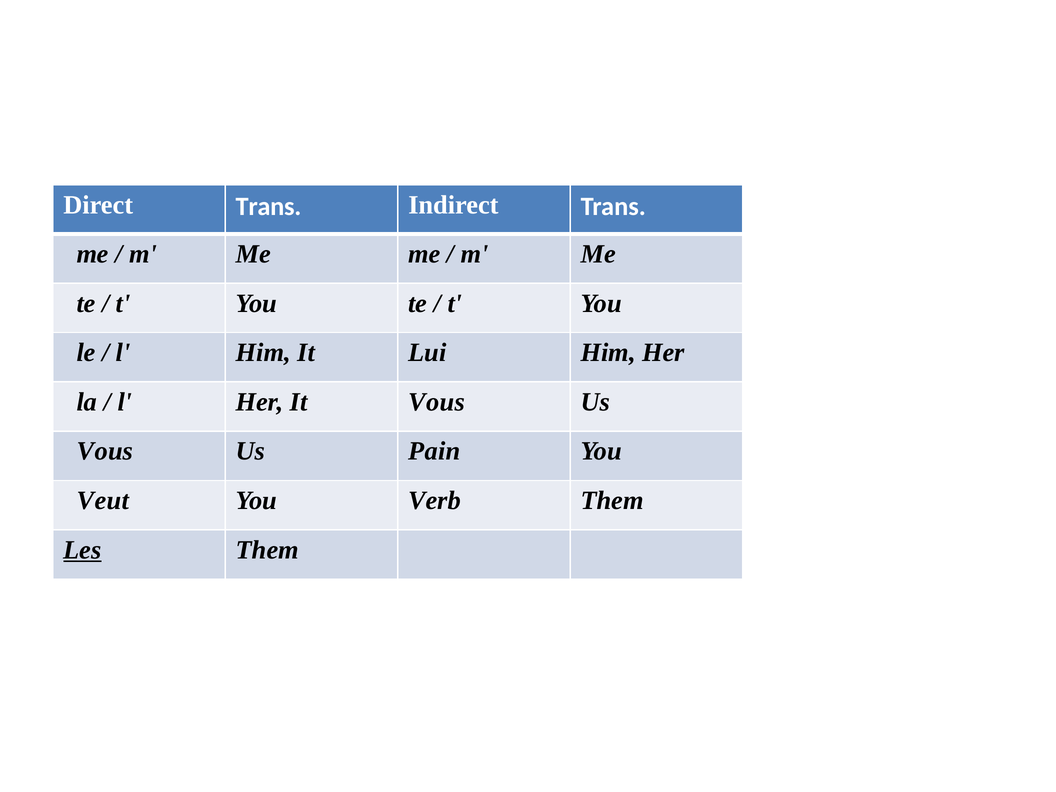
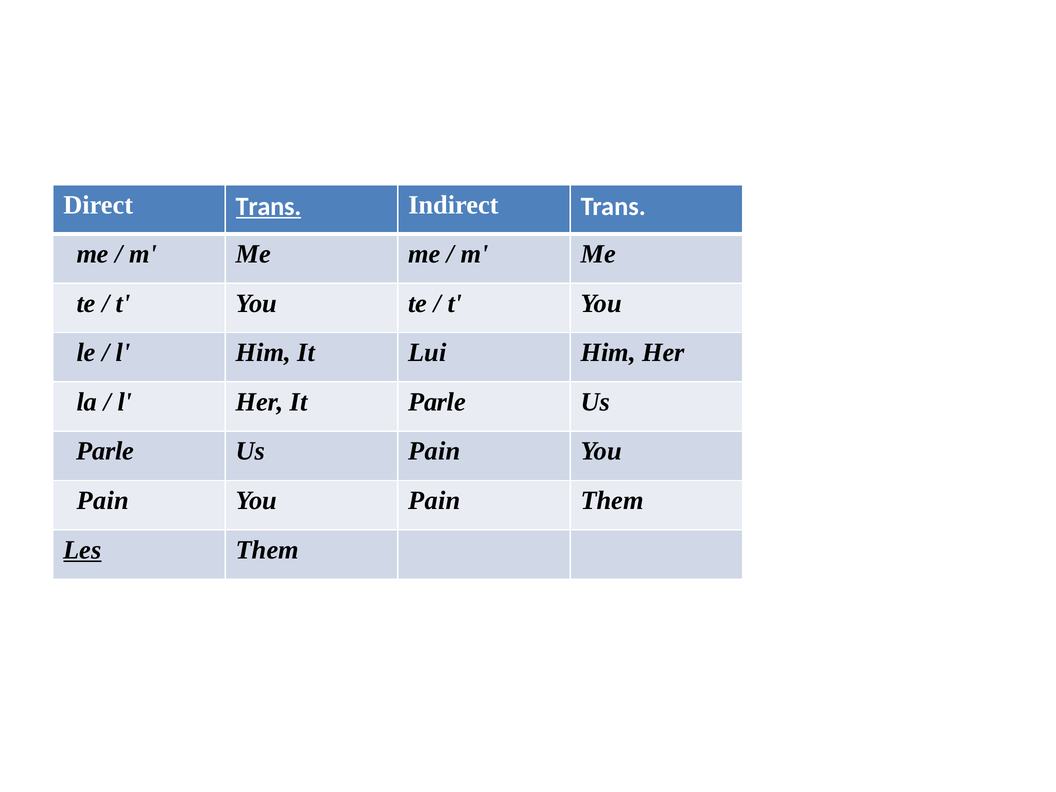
Trans underline: none -> present (268, 207)
It Vous: Vous -> Parle (437, 402)
Vous: Vous -> Parle (105, 451)
Veut: Veut -> Pain (103, 501)
Verb: Verb -> Pain (434, 501)
